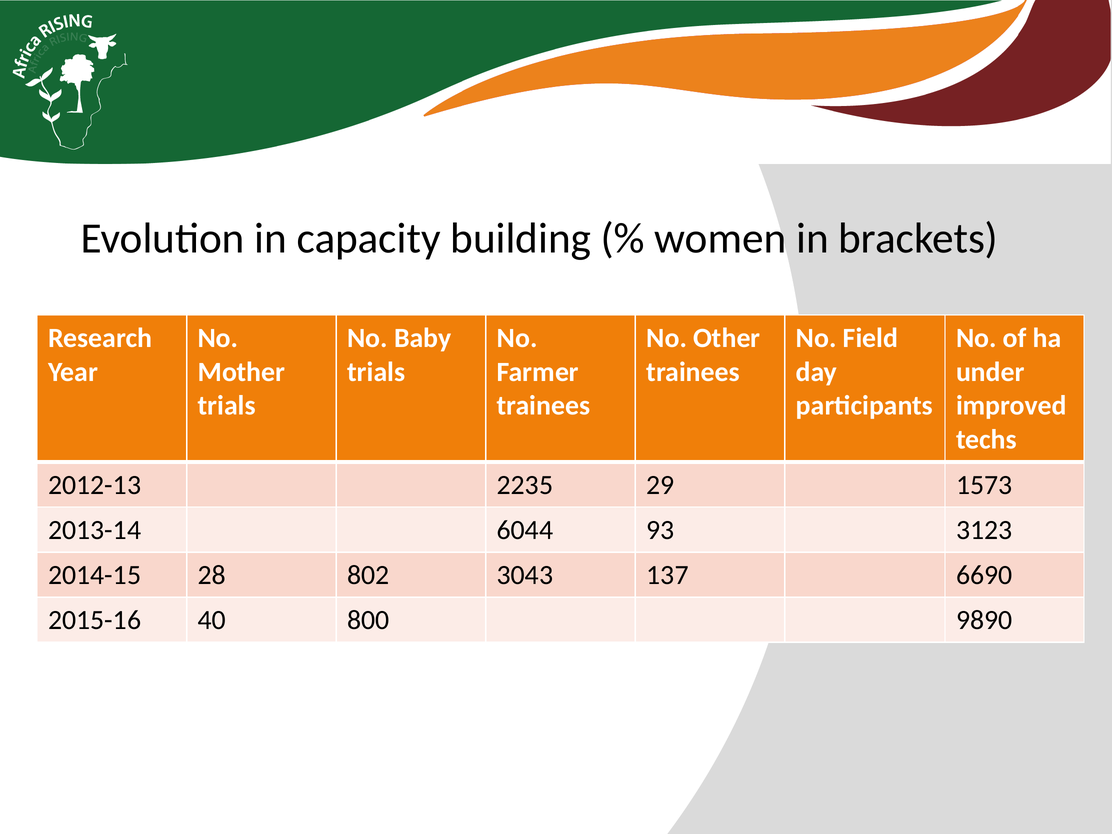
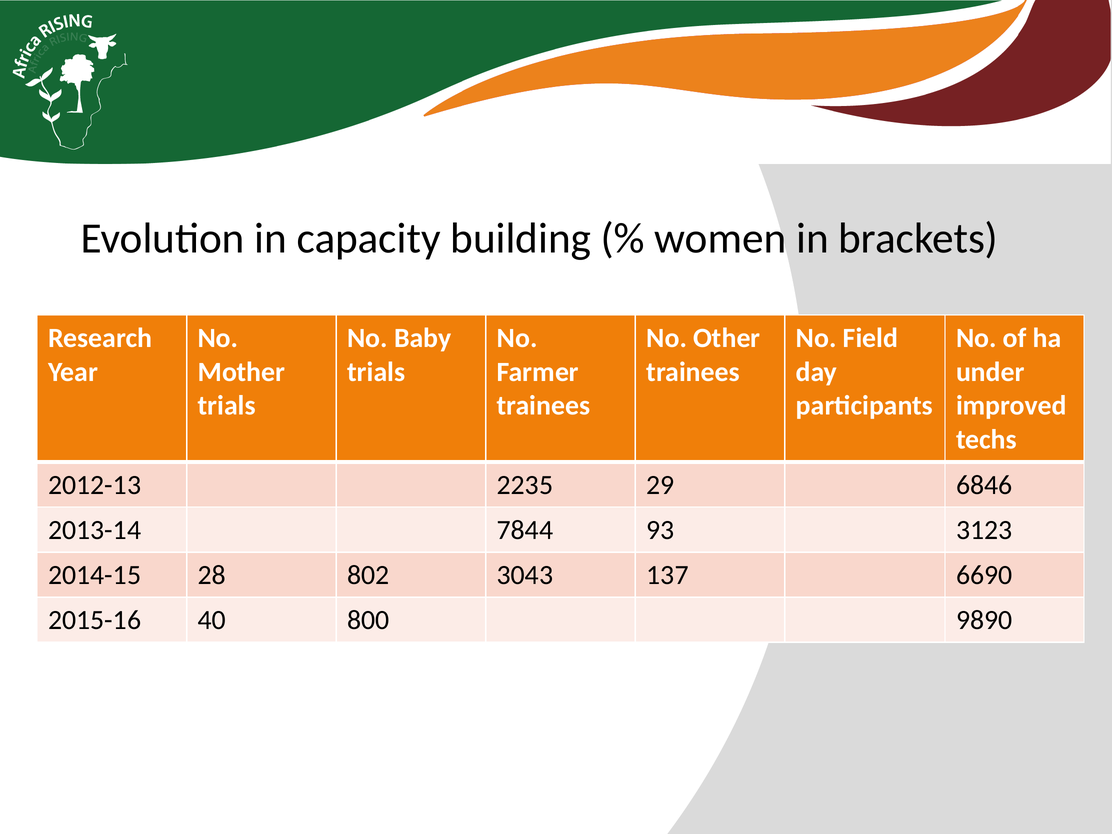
1573: 1573 -> 6846 (984, 485)
6044: 6044 -> 7844 (525, 530)
